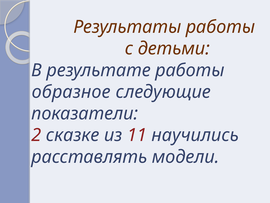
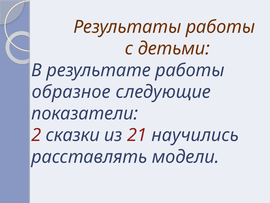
сказке: сказке -> сказки (73, 135)
11: 11 -> 21 (137, 135)
